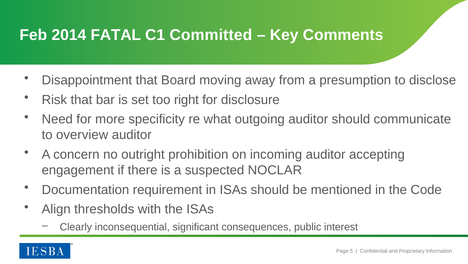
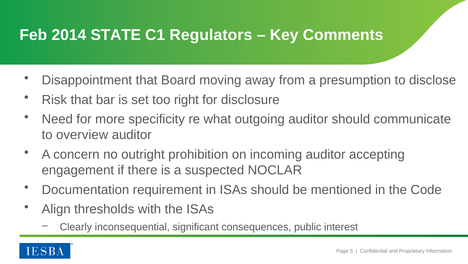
FATAL: FATAL -> STATE (116, 35)
Committed: Committed -> Regulators (211, 35)
